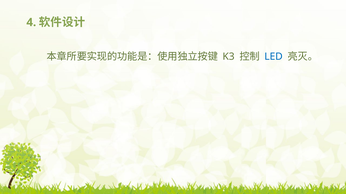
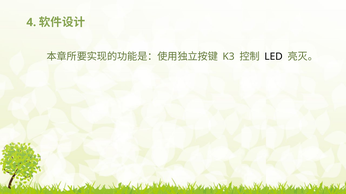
LED colour: blue -> black (274, 57)
